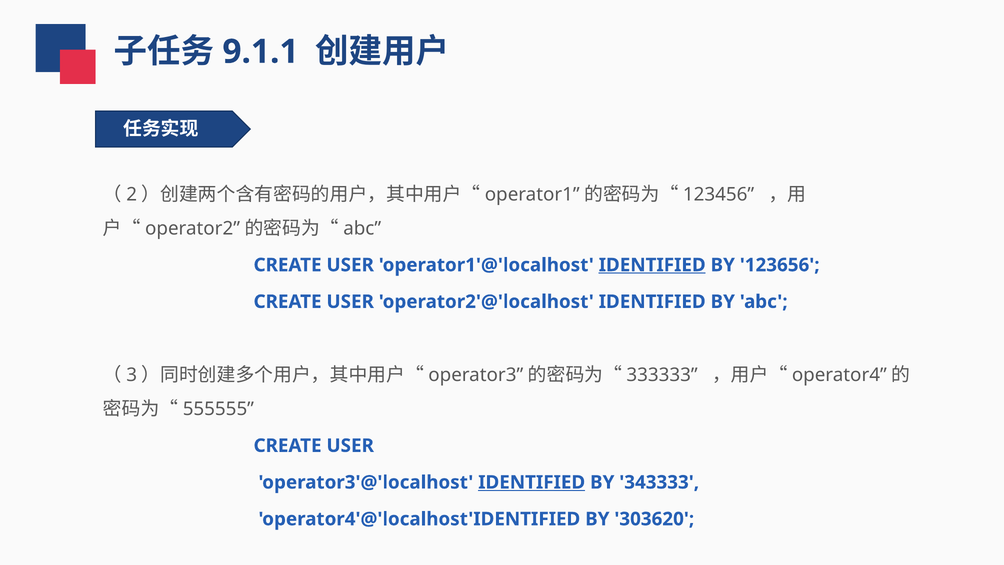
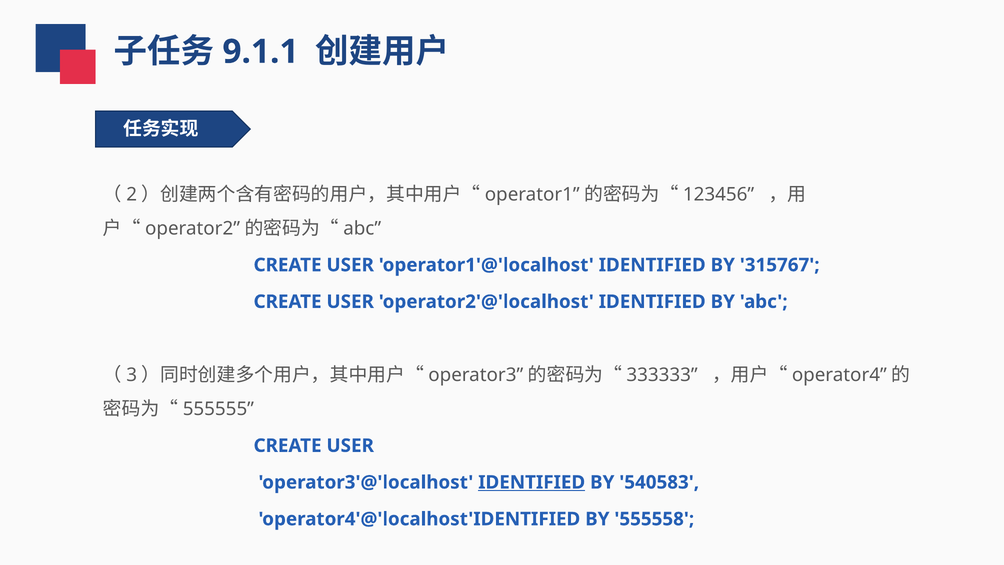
IDENTIFIED underline: present -> none (652, 265)
123656: 123656 -> 315767 (780, 265)
343333: 343333 -> 540583 (659, 482)
303620: 303620 -> 555558 (654, 519)
